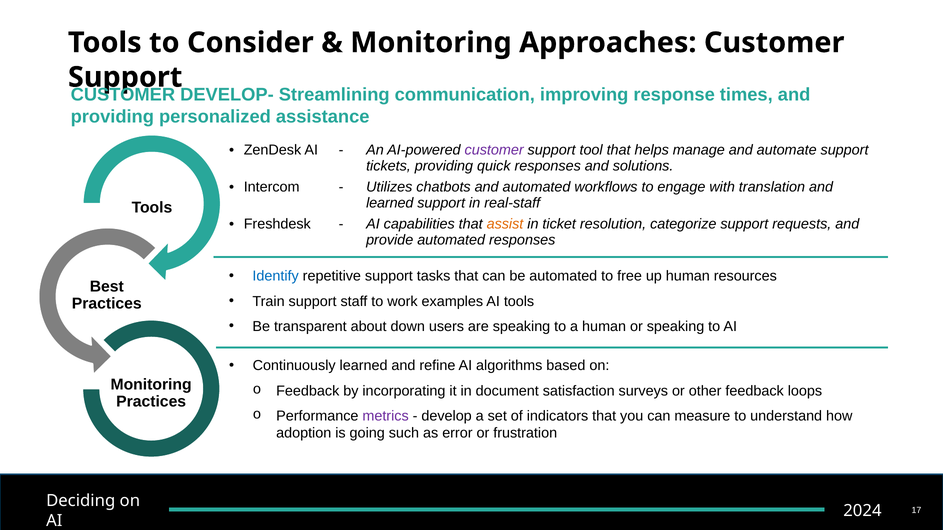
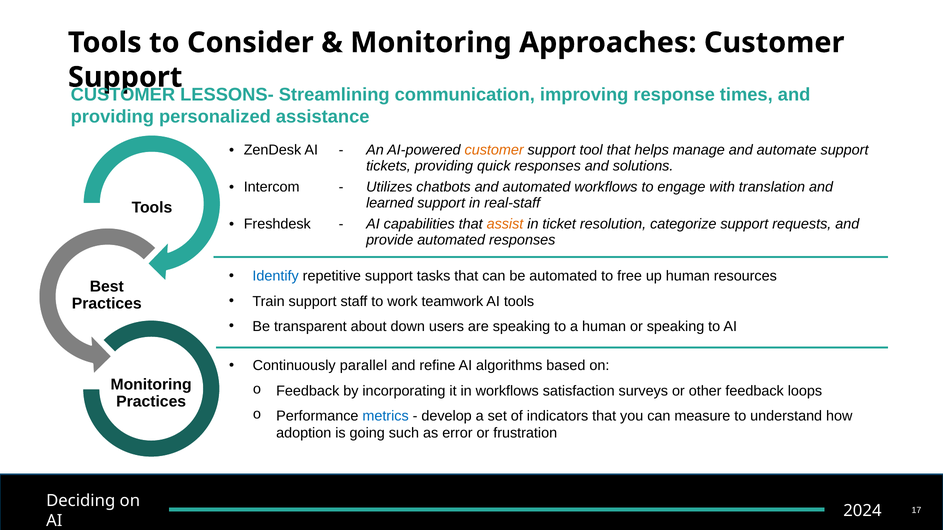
DEVELOP-: DEVELOP- -> LESSONS- (227, 95)
customer colour: purple -> orange (494, 150)
examples: examples -> teamwork (452, 302)
Continuously learned: learned -> parallel (364, 366)
in document: document -> workflows (507, 391)
metrics colour: purple -> blue (386, 416)
